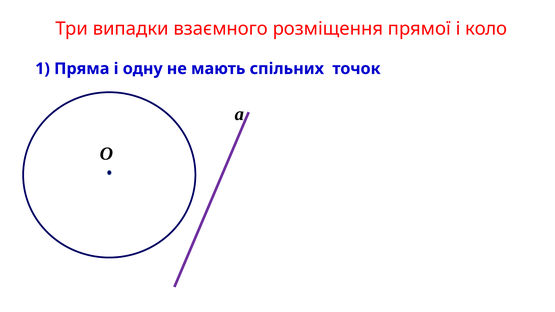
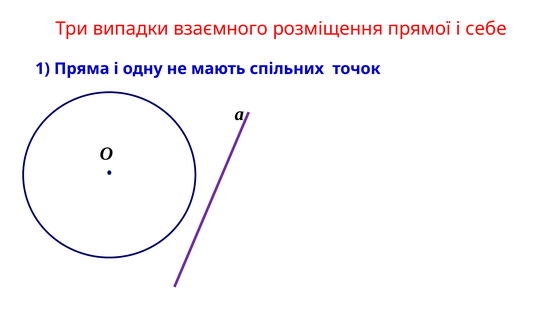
коло: коло -> себе (486, 29)
